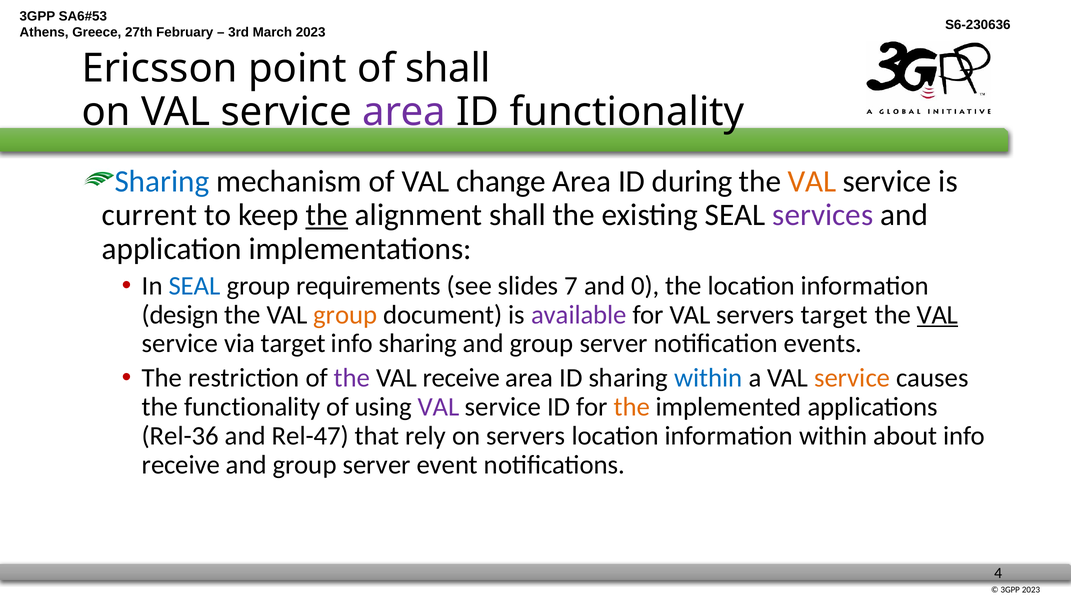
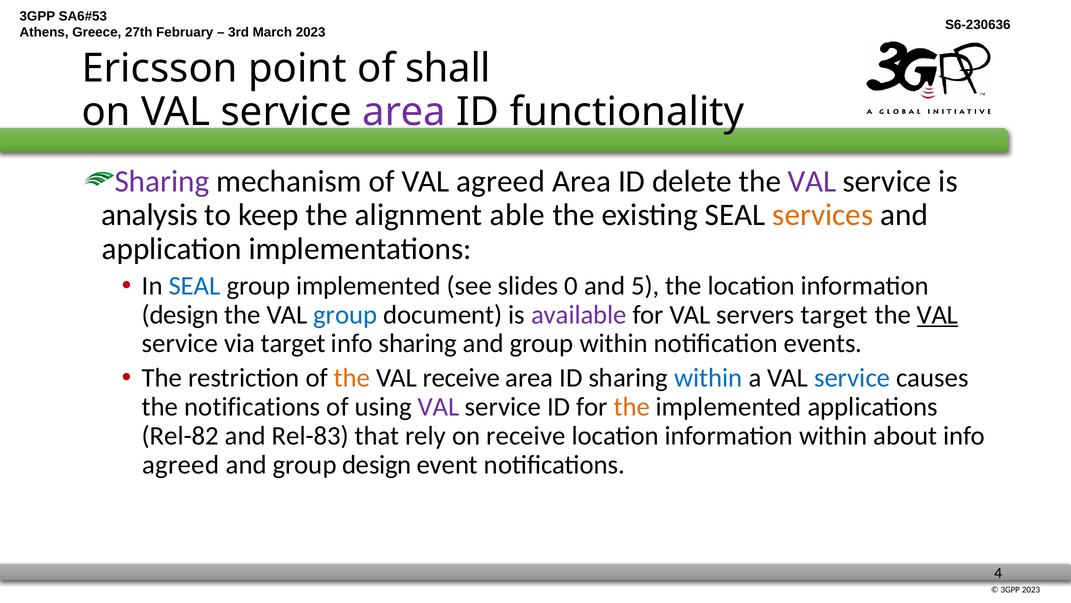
Sharing colour: blue -> purple (162, 181)
VAL change: change -> agreed (501, 181)
during: during -> delete (692, 181)
VAL colour: orange -> purple (812, 181)
current: current -> analysis (150, 215)
the underline: present -> none (327, 215)
alignment shall: shall -> able (517, 215)
services colour: purple -> orange (823, 215)
group requirements: requirements -> implemented (369, 285)
7: 7 -> 0 (571, 285)
0: 0 -> 5 (645, 285)
group colour: orange -> blue (345, 314)
server: server -> within (614, 343)
the colour: purple -> orange (352, 378)
service colour: orange -> blue (852, 378)
the functionality: functionality -> notifications (252, 407)
Rel-36: Rel-36 -> Rel-82 (180, 436)
Rel-47: Rel-47 -> Rel-83 (310, 436)
on servers: servers -> receive (526, 436)
receive: receive -> agreed (181, 464)
server: server -> design (377, 464)
